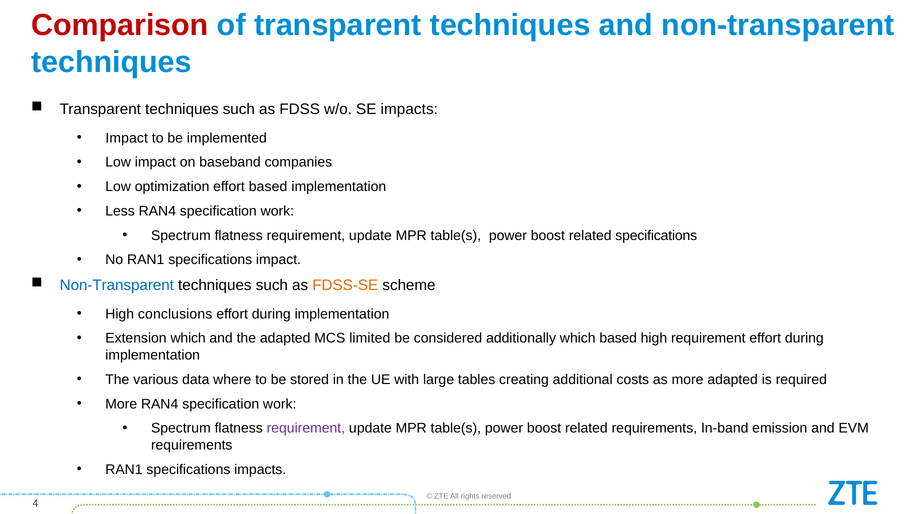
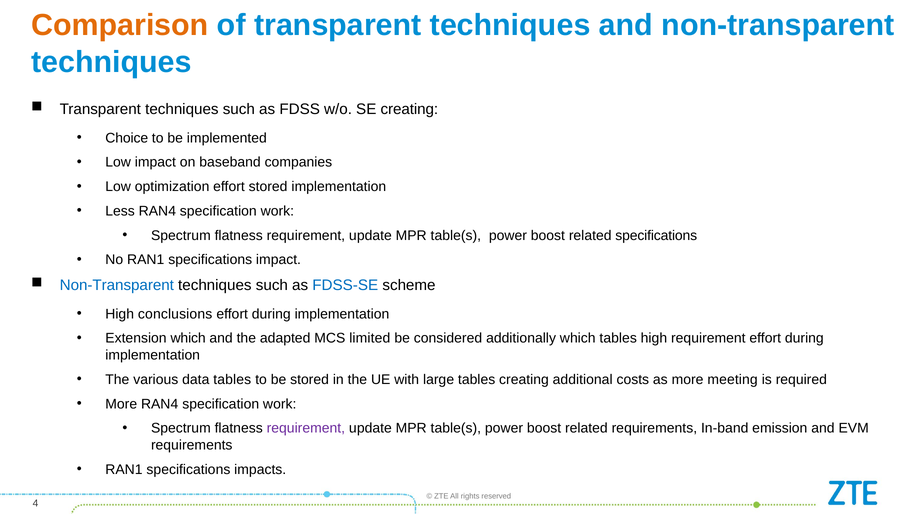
Comparison colour: red -> orange (120, 25)
SE impacts: impacts -> creating (409, 109)
Impact: Impact -> Choice (127, 138)
effort based: based -> stored (268, 187)
FDSS-SE colour: orange -> blue (345, 285)
which based: based -> tables (618, 338)
data where: where -> tables (232, 379)
more adapted: adapted -> meeting (733, 379)
